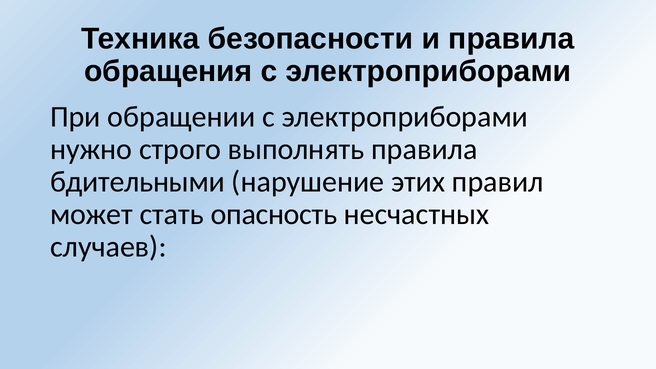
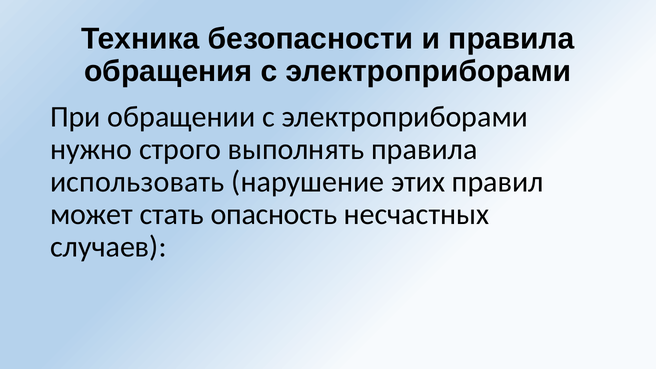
бдительными: бдительными -> использовать (137, 182)
